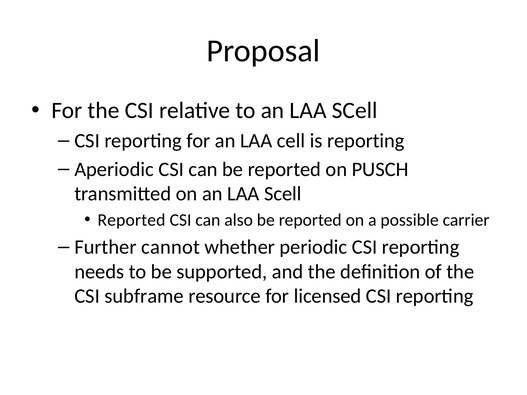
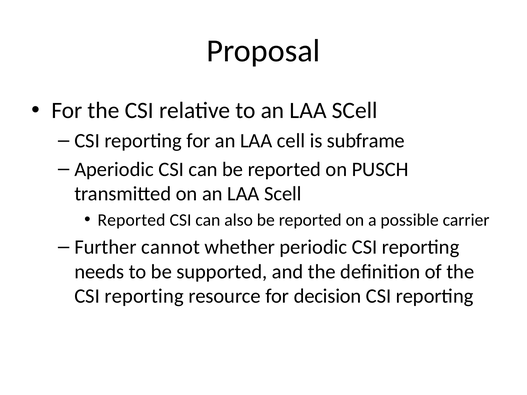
is reporting: reporting -> subframe (366, 141)
subframe: subframe -> reporting (144, 296)
licensed: licensed -> decision (328, 296)
